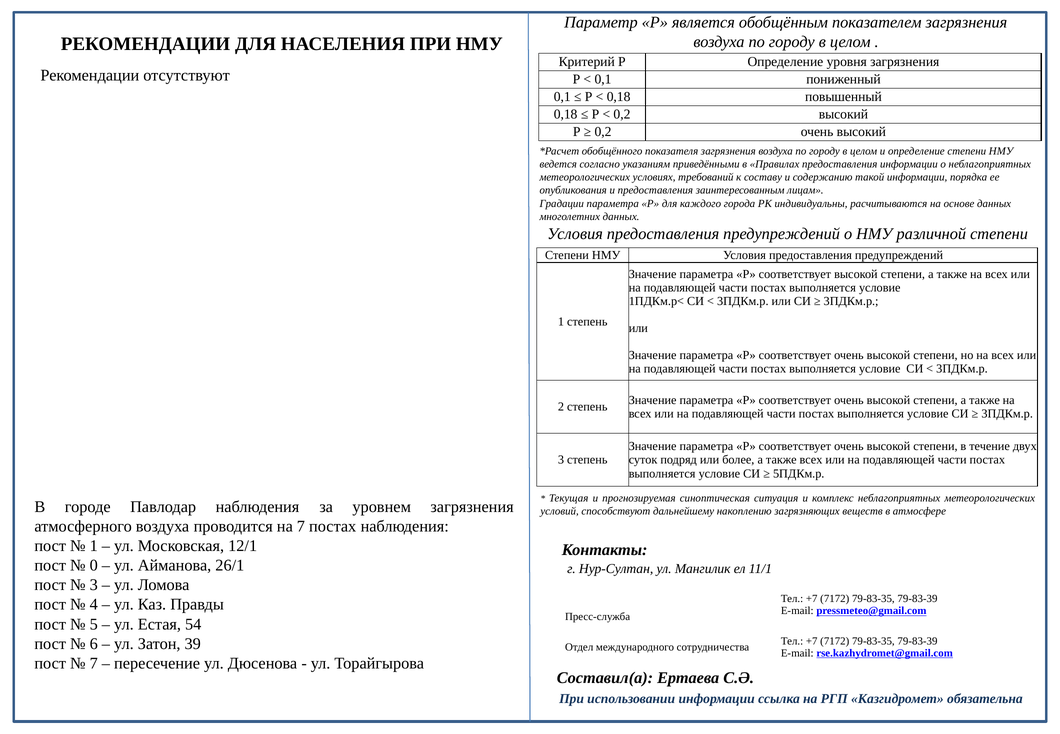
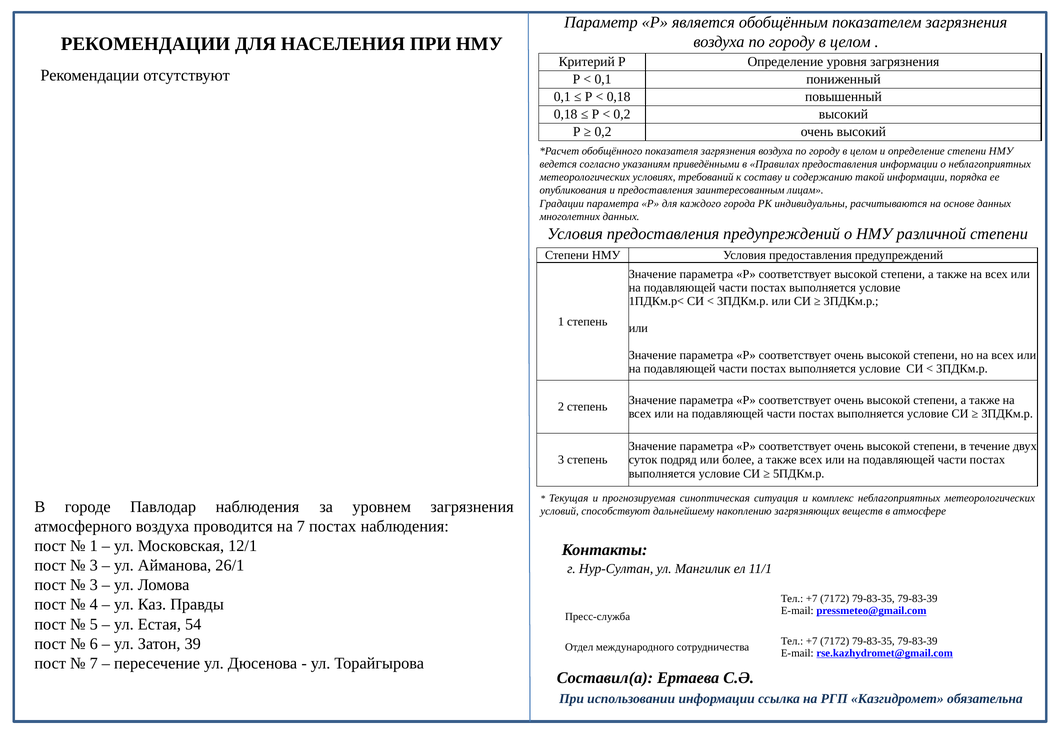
0: 0 -> 3 (94, 565)
